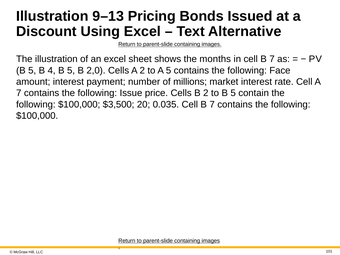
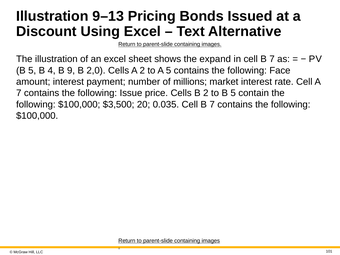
months: months -> expand (215, 59)
4 B 5: 5 -> 9 (71, 70)
